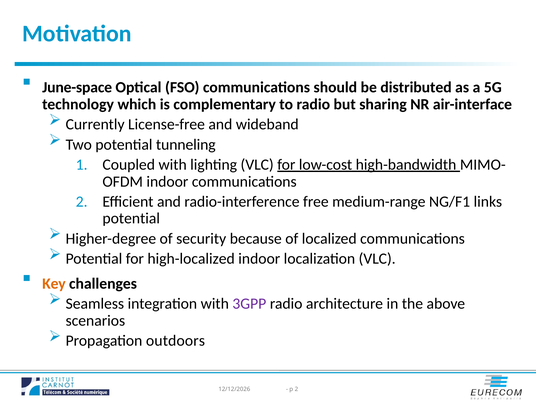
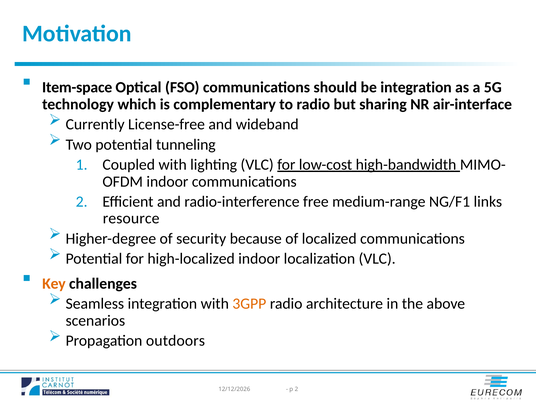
June-space: June-space -> Item-space (77, 87)
be distributed: distributed -> integration (416, 87)
potential: potential -> resource (131, 218)
3GPP colour: purple -> orange (249, 304)
